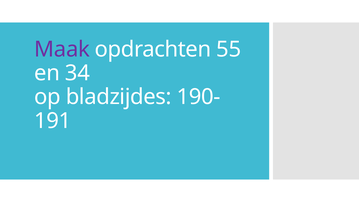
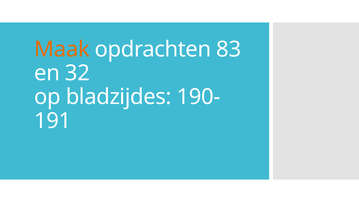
Maak colour: purple -> orange (62, 49)
55: 55 -> 83 (229, 49)
34: 34 -> 32 (77, 73)
